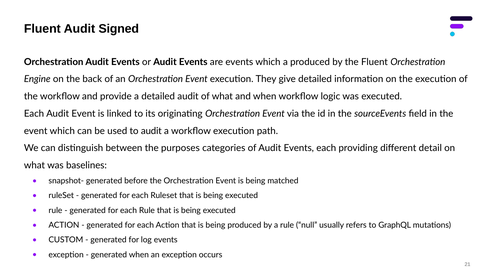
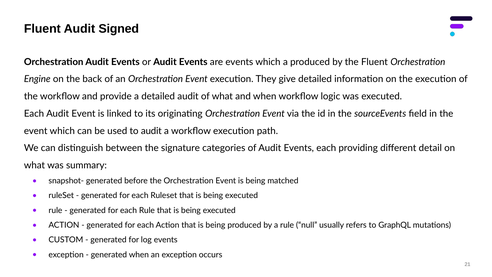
purposes: purposes -> signature (180, 148)
baselines: baselines -> summary (86, 165)
